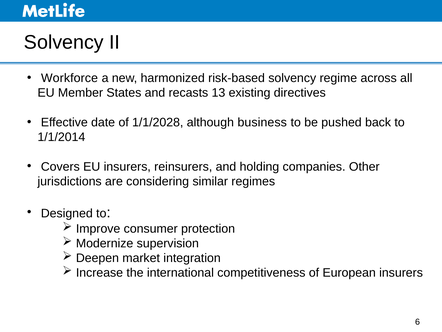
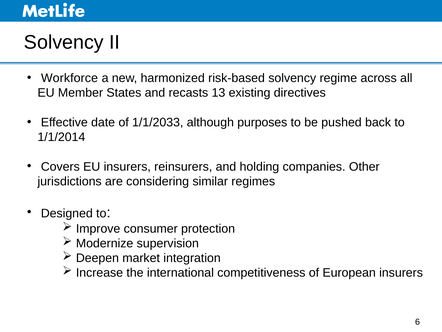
1/1/2028: 1/1/2028 -> 1/1/2033 (158, 122)
business: business -> purposes (262, 122)
